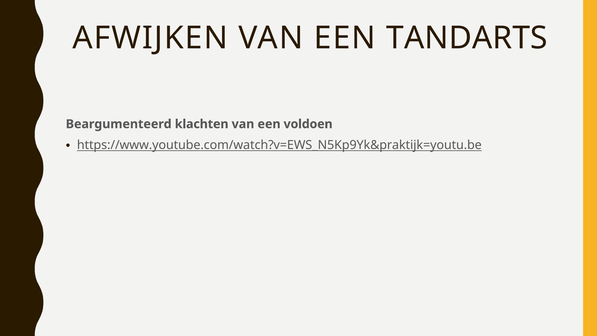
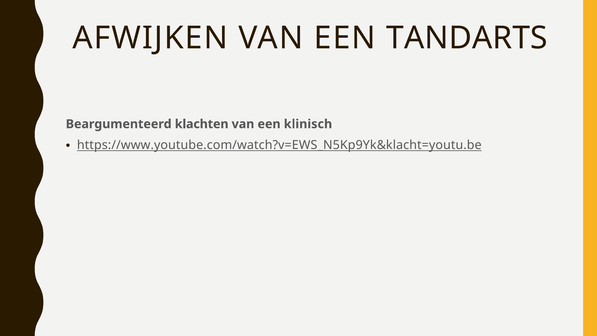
voldoen: voldoen -> klinisch (308, 124)
https://www.youtube.com/watch?v=EWS_N5Kp9Yk&praktijk=youtu.be: https://www.youtube.com/watch?v=EWS_N5Kp9Yk&praktijk=youtu.be -> https://www.youtube.com/watch?v=EWS_N5Kp9Yk&klacht=youtu.be (279, 145)
